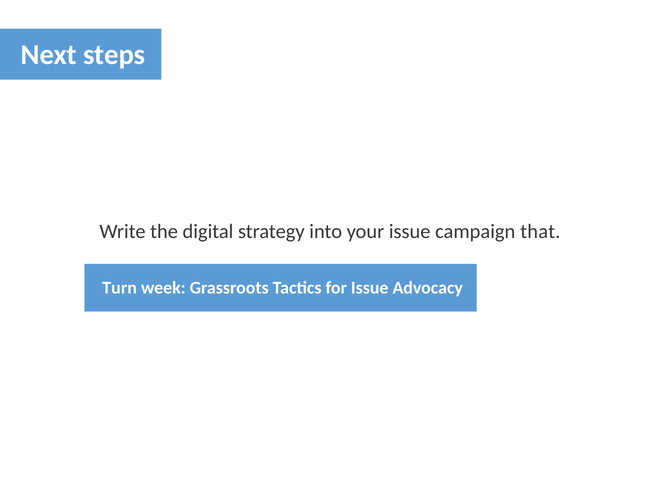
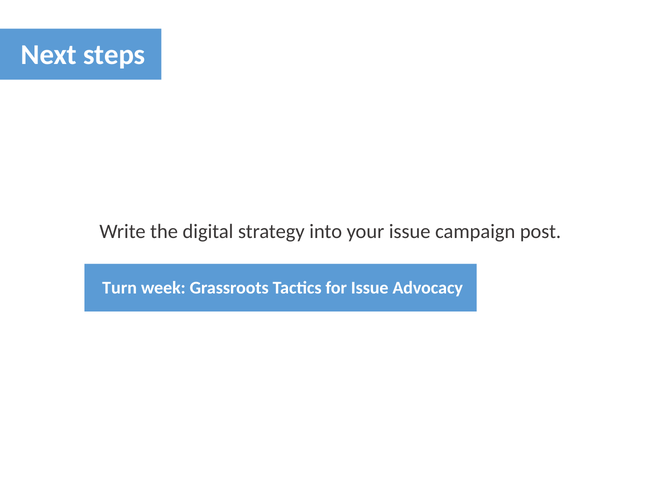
that: that -> post (541, 232)
